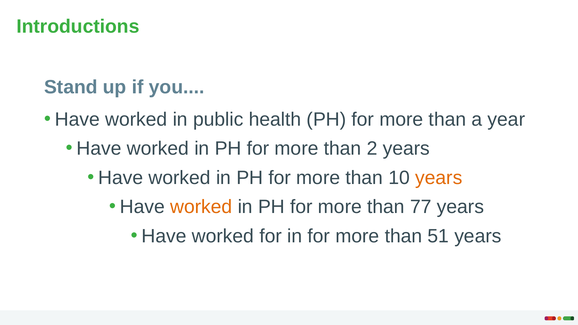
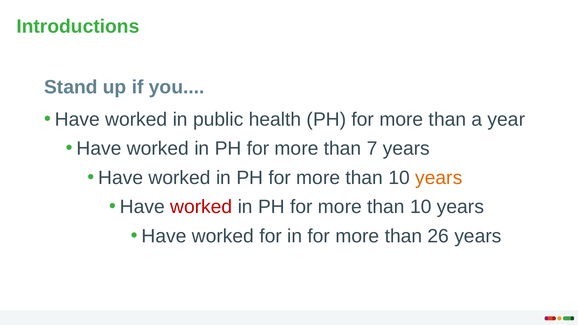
2: 2 -> 7 (372, 149)
worked colour: orange -> red (201, 207)
77: 77 -> 10 (421, 207)
51: 51 -> 26 (438, 236)
